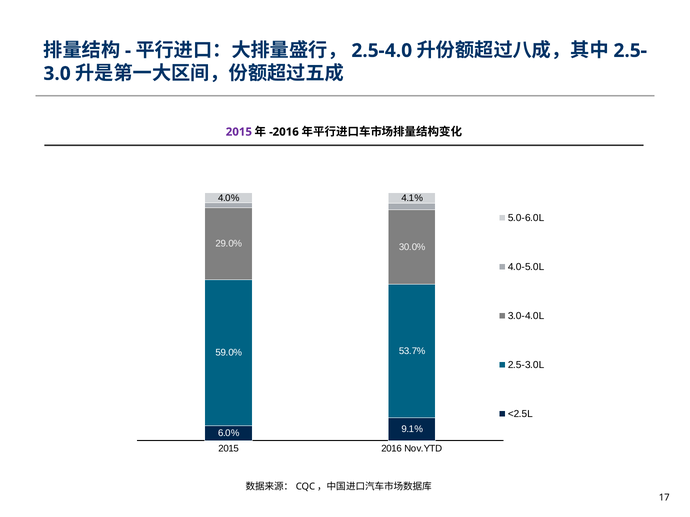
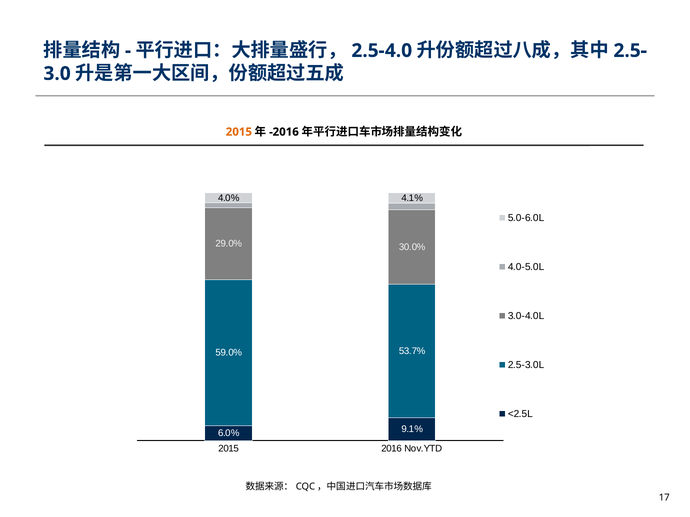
2015 colour: purple -> orange (239, 132)
